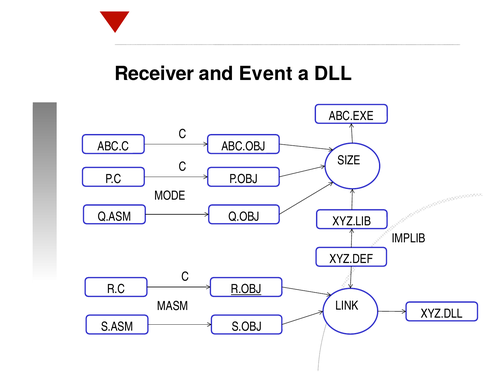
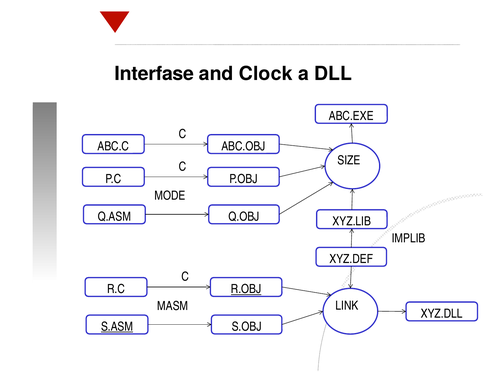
Receiver: Receiver -> Interfase (154, 74)
Event: Event -> Clock (266, 74)
S.ASM underline: none -> present (117, 327)
